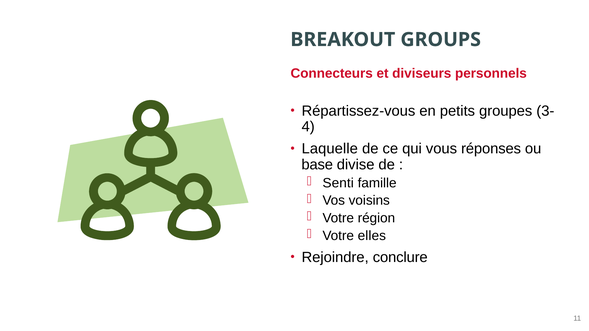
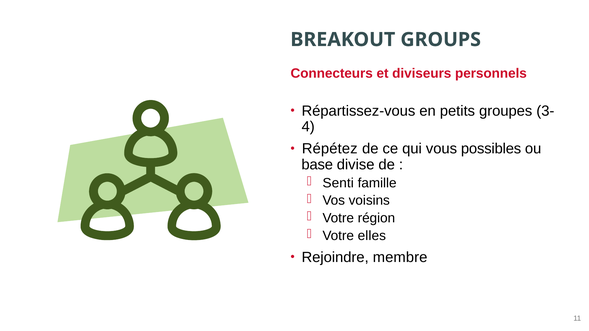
Laquelle: Laquelle -> Répétez (330, 149)
réponses: réponses -> possibles (491, 149)
conclure: conclure -> membre (400, 257)
